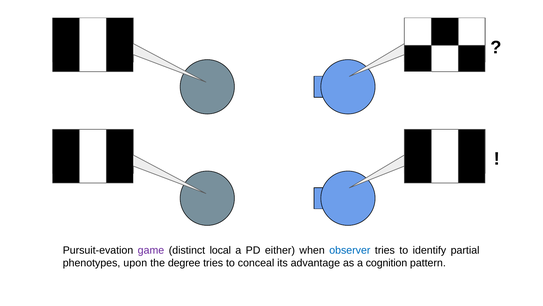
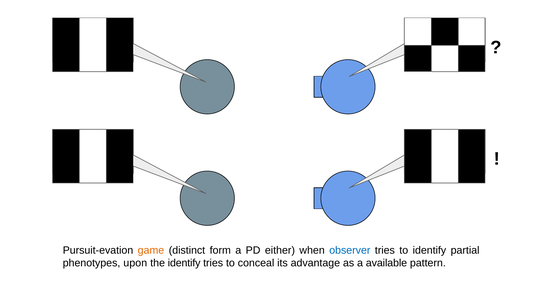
game colour: purple -> orange (151, 250)
local: local -> form (220, 250)
the degree: degree -> identify (184, 262)
cognition: cognition -> available (386, 262)
